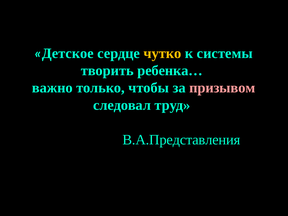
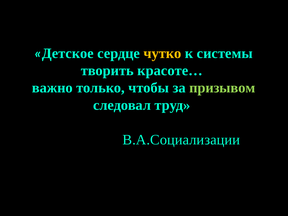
ребенка…: ребенка… -> красоте… (170, 71)
призывом colour: pink -> light green (222, 88)
В.А.Представления: В.А.Представления -> В.А.Социализации (181, 140)
